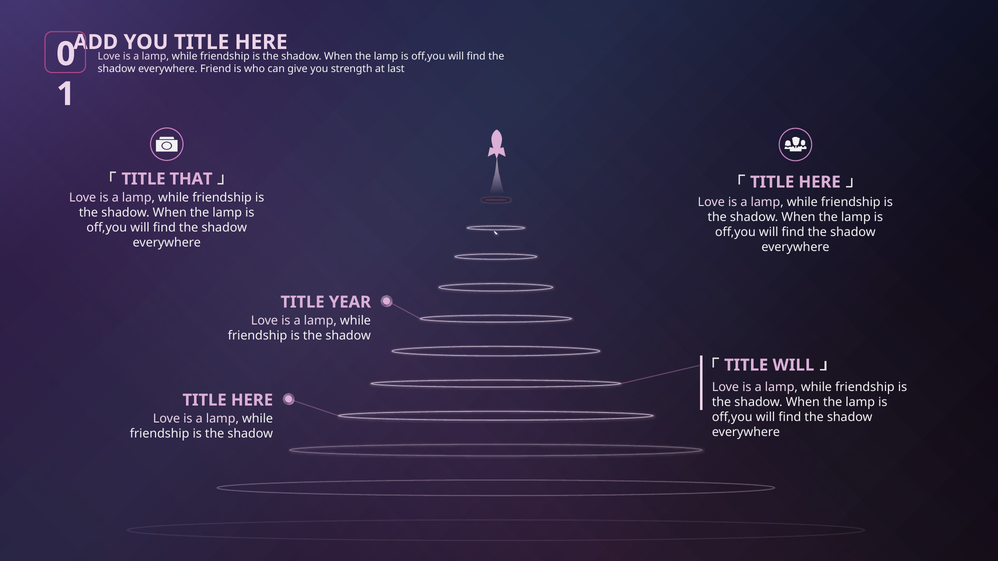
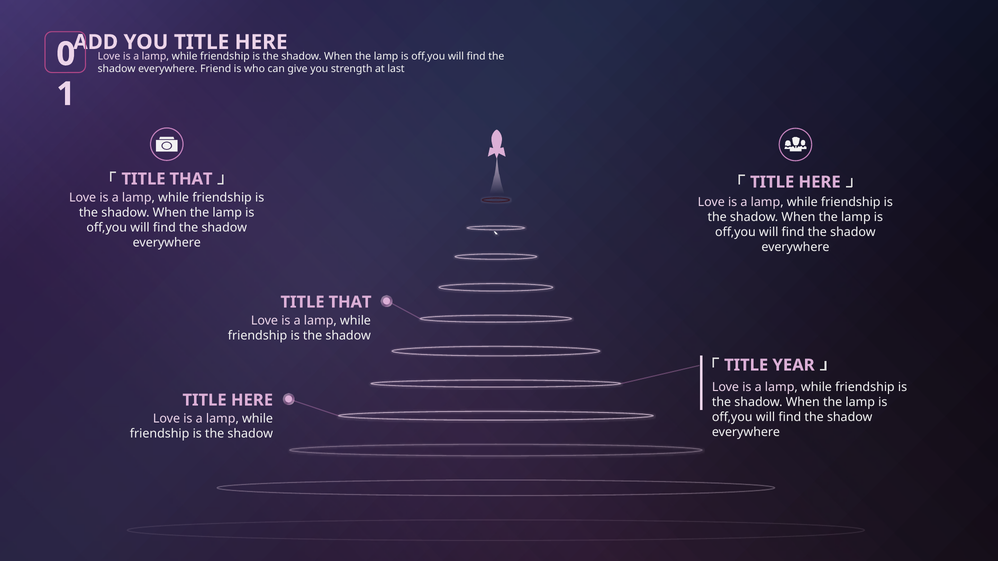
YEAR: YEAR -> THAT (350, 302)
TITLE WILL: WILL -> YEAR (794, 365)
